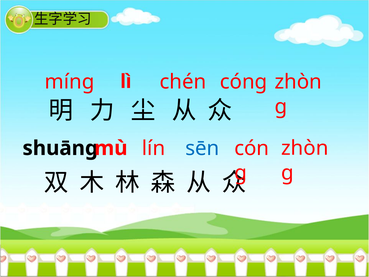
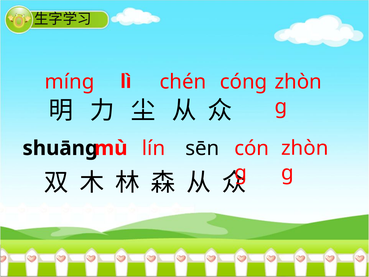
sēn colour: blue -> black (202, 148)
